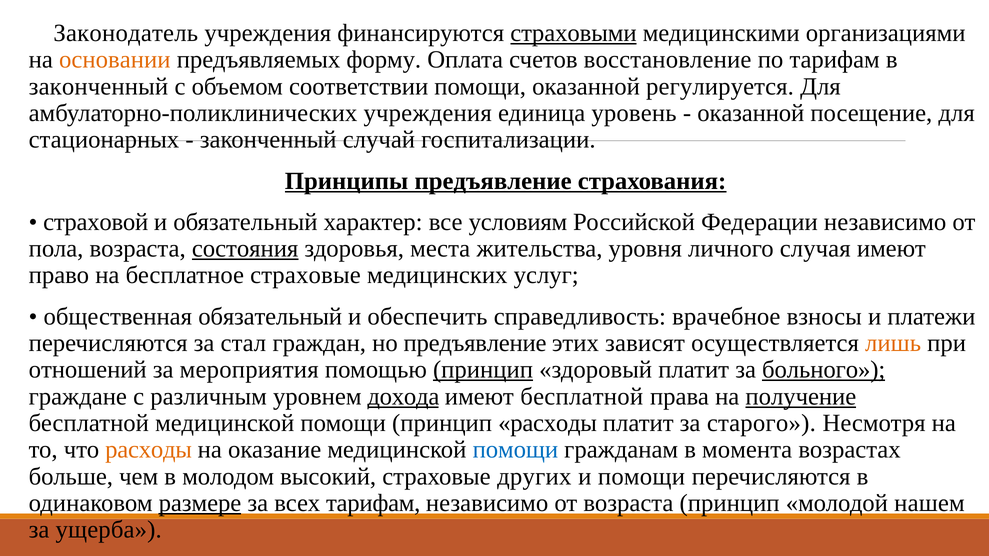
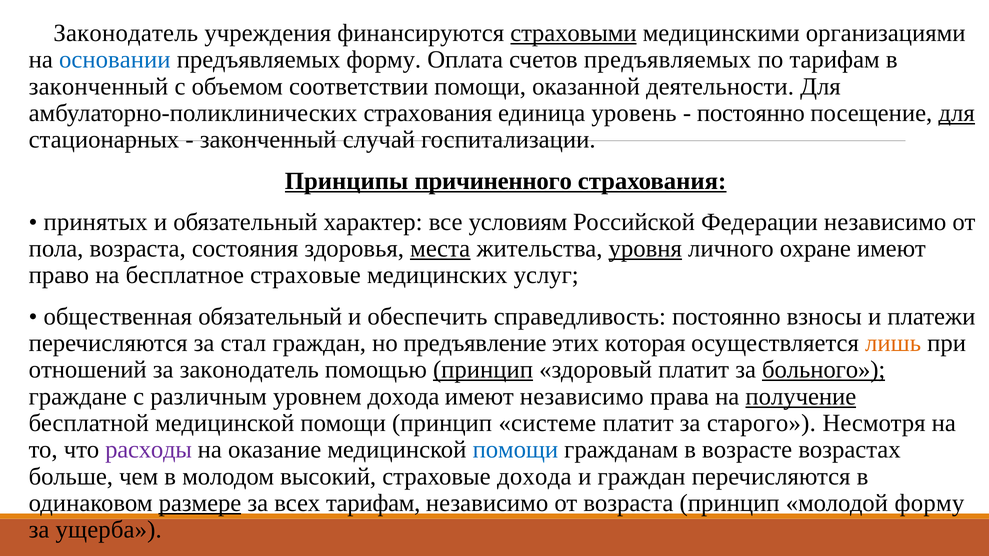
основании colour: orange -> blue (115, 60)
счетов восстановление: восстановление -> предъявляемых (668, 60)
регулируется: регулируется -> деятельности (720, 86)
амбулаторно-поликлинических учреждения: учреждения -> страхования (428, 113)
оказанной: оказанной -> постоянно (751, 113)
для underline: none -> present (957, 113)
Принципы предъявление: предъявление -> причиненного (493, 181)
страховой: страховой -> принятых (96, 222)
состояния underline: present -> none (245, 249)
места underline: none -> present (440, 249)
уровня underline: none -> present (645, 249)
случая: случая -> охране (815, 249)
справедливость врачебное: врачебное -> постоянно (726, 317)
зависят: зависят -> которая (645, 343)
за мероприятия: мероприятия -> законодатель (249, 370)
дохода underline: present -> none (403, 397)
имеют бесплатной: бесплатной -> независимо (582, 397)
принцип расходы: расходы -> системе (547, 423)
расходы colour: orange -> purple (149, 450)
момента: момента -> возрасте (747, 450)
страховые других: других -> дохода (534, 477)
и помощи: помощи -> граждан (642, 477)
молодой нашем: нашем -> форму (929, 503)
